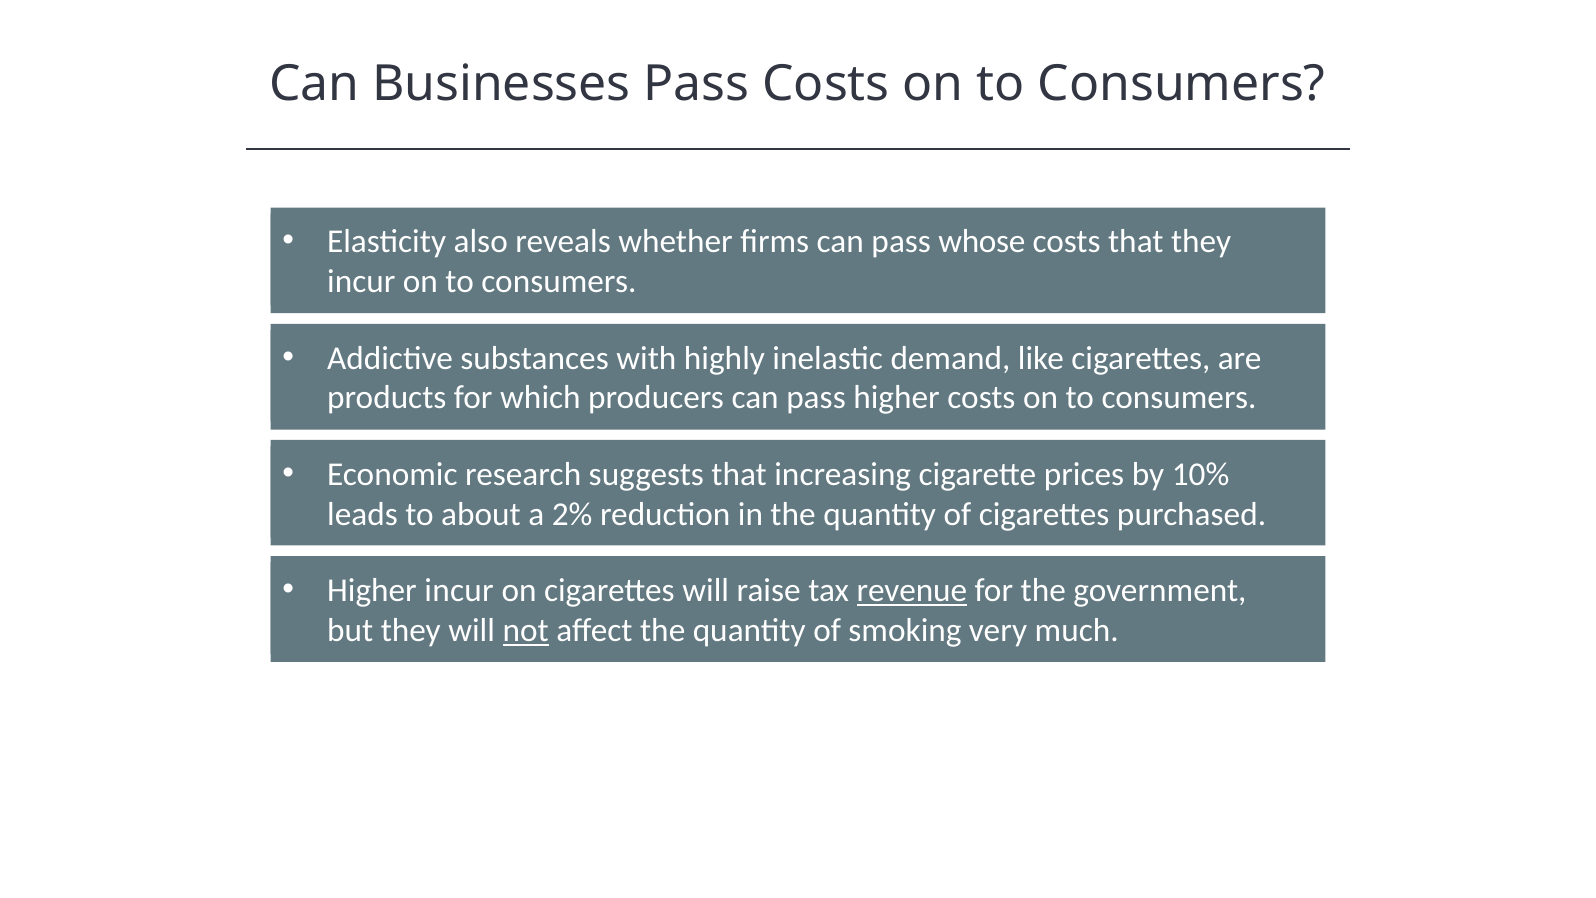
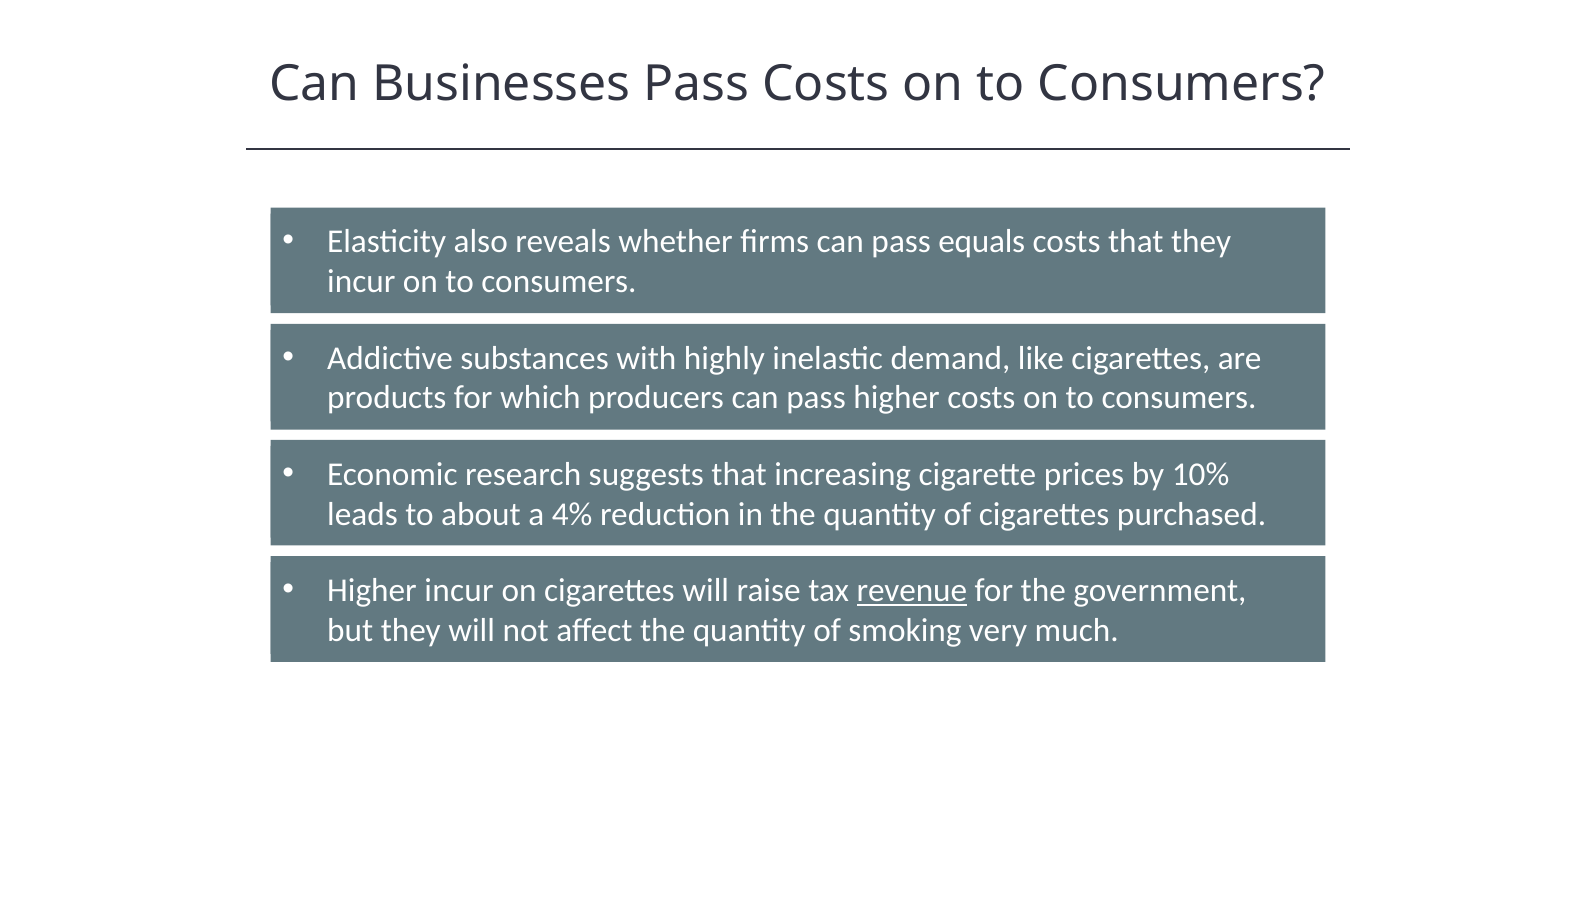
whose: whose -> equals (982, 242)
2%: 2% -> 4% (572, 514)
not underline: present -> none (526, 630)
